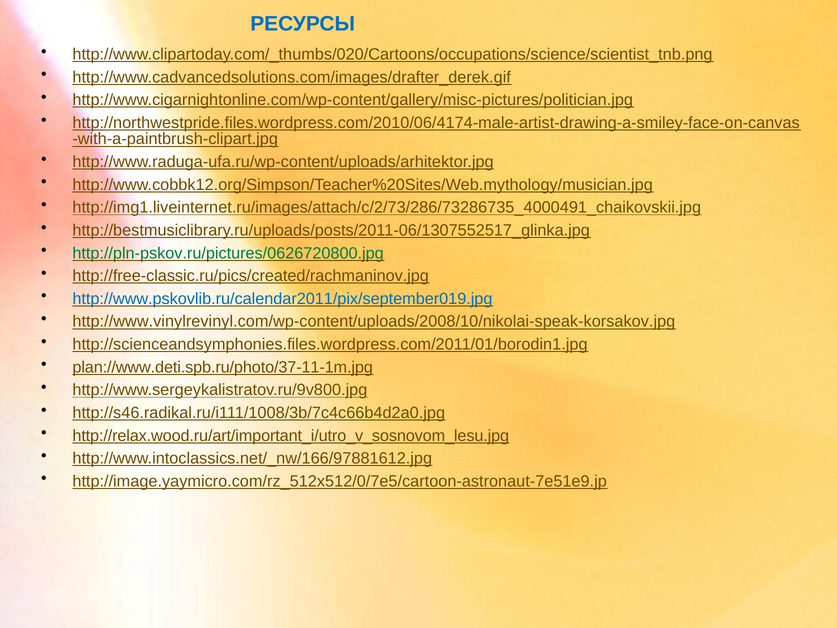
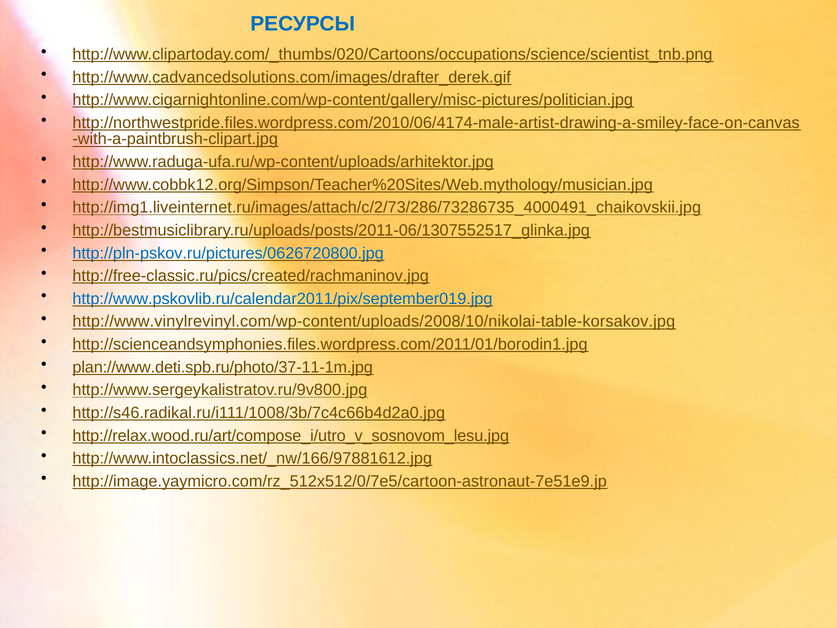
http://pln-pskov.ru/pictures/0626720800.jpg colour: green -> blue (228, 253)
http://www.vinylrevinyl.com/wp-content/uploads/2008/10/nikolai-speak-korsakov.jpg: http://www.vinylrevinyl.com/wp-content/uploads/2008/10/nikolai-speak-korsakov.jpg -> http://www.vinylrevinyl.com/wp-content/uploads/2008/10/nikolai-table-korsakov.jpg (374, 321)
http://relax.wood.ru/art/important_i/utro_v_sosnovom_lesu.jpg: http://relax.wood.ru/art/important_i/utro_v_sosnovom_lesu.jpg -> http://relax.wood.ru/art/compose_i/utro_v_sosnovom_lesu.jpg (291, 435)
